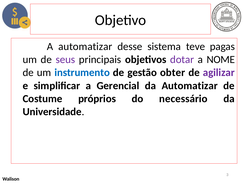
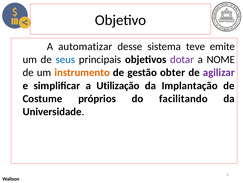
pagas: pagas -> emite (222, 46)
seus colour: purple -> blue (65, 59)
instrumento colour: blue -> orange (82, 72)
Gerencial: Gerencial -> Utilização (118, 85)
da Automatizar: Automatizar -> Implantação (190, 85)
necessário: necessário -> facilitando (183, 98)
